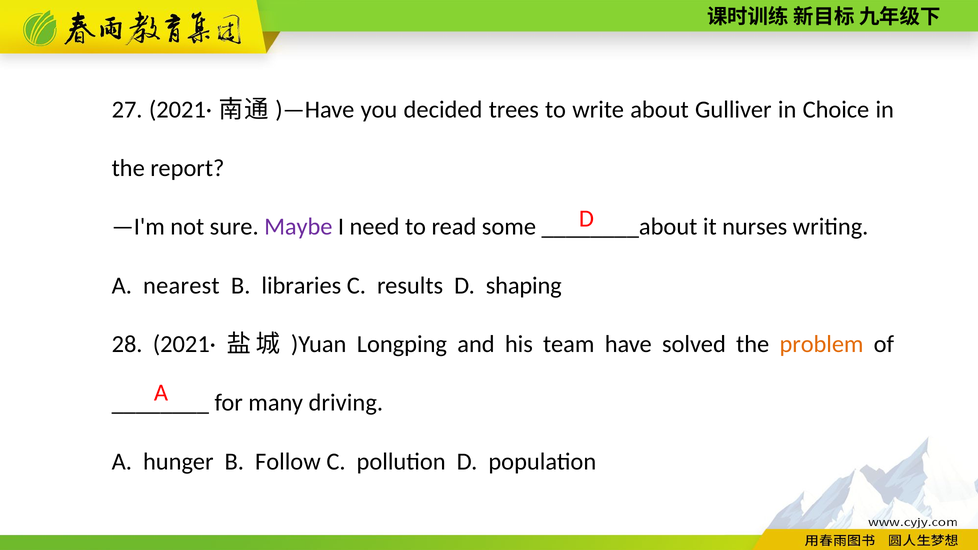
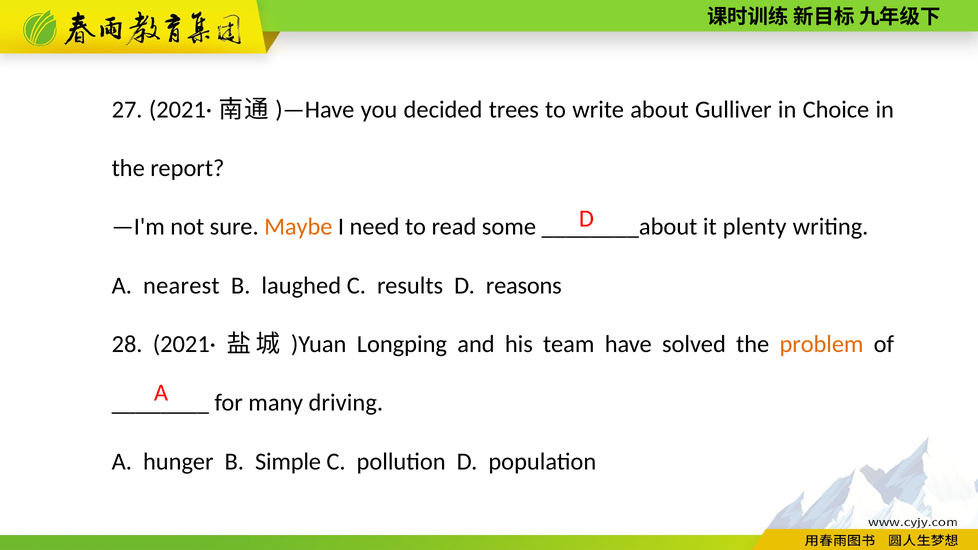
Maybe colour: purple -> orange (298, 227)
nurses: nurses -> plenty (755, 227)
libraries: libraries -> laughed (301, 286)
shaping: shaping -> reasons (524, 286)
Follow: Follow -> Simple (288, 462)
